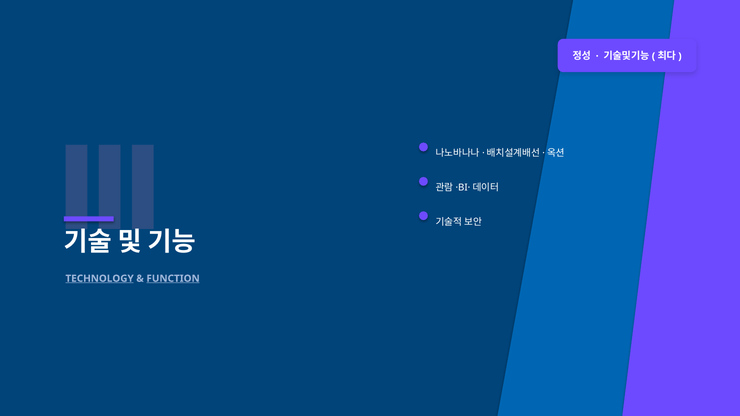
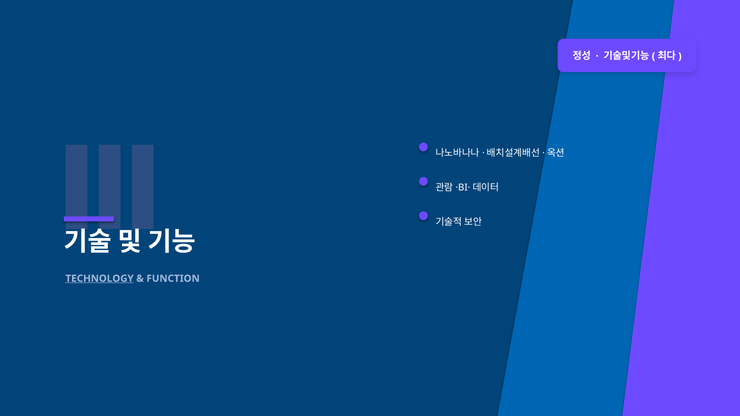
FUNCTION underline: present -> none (173, 279)
